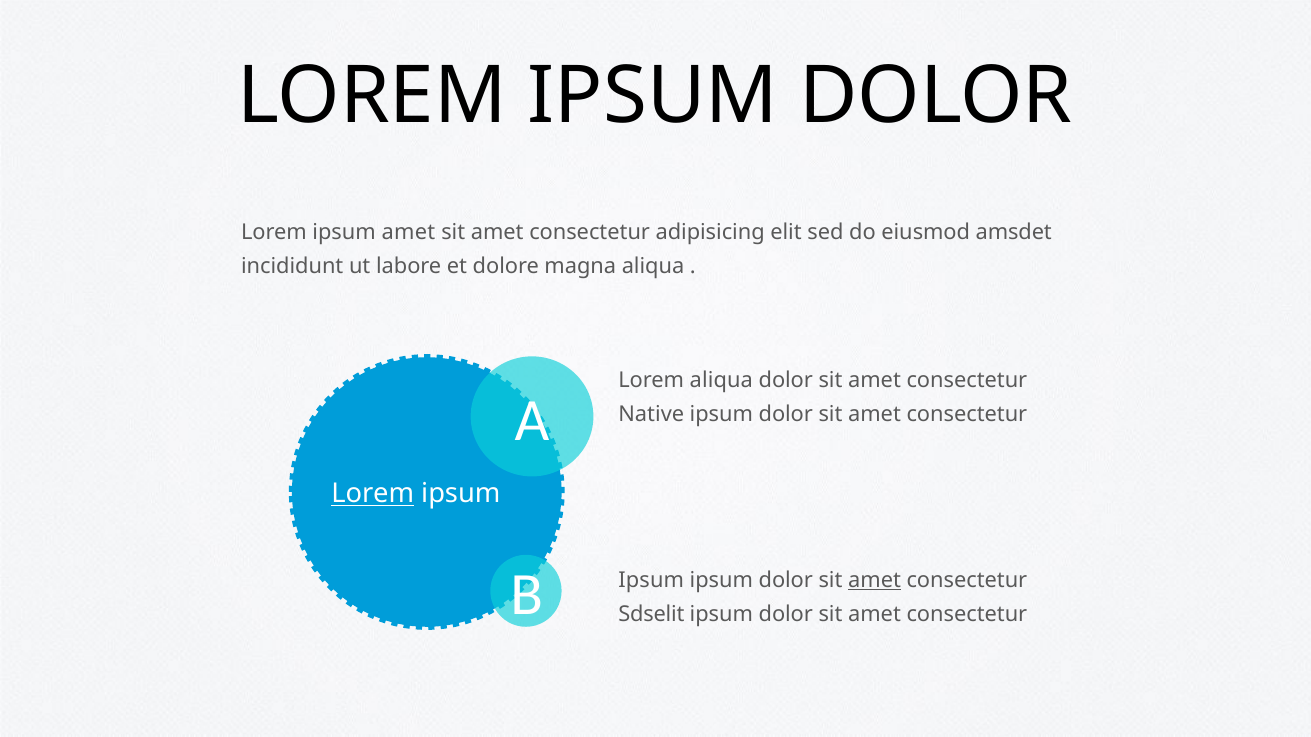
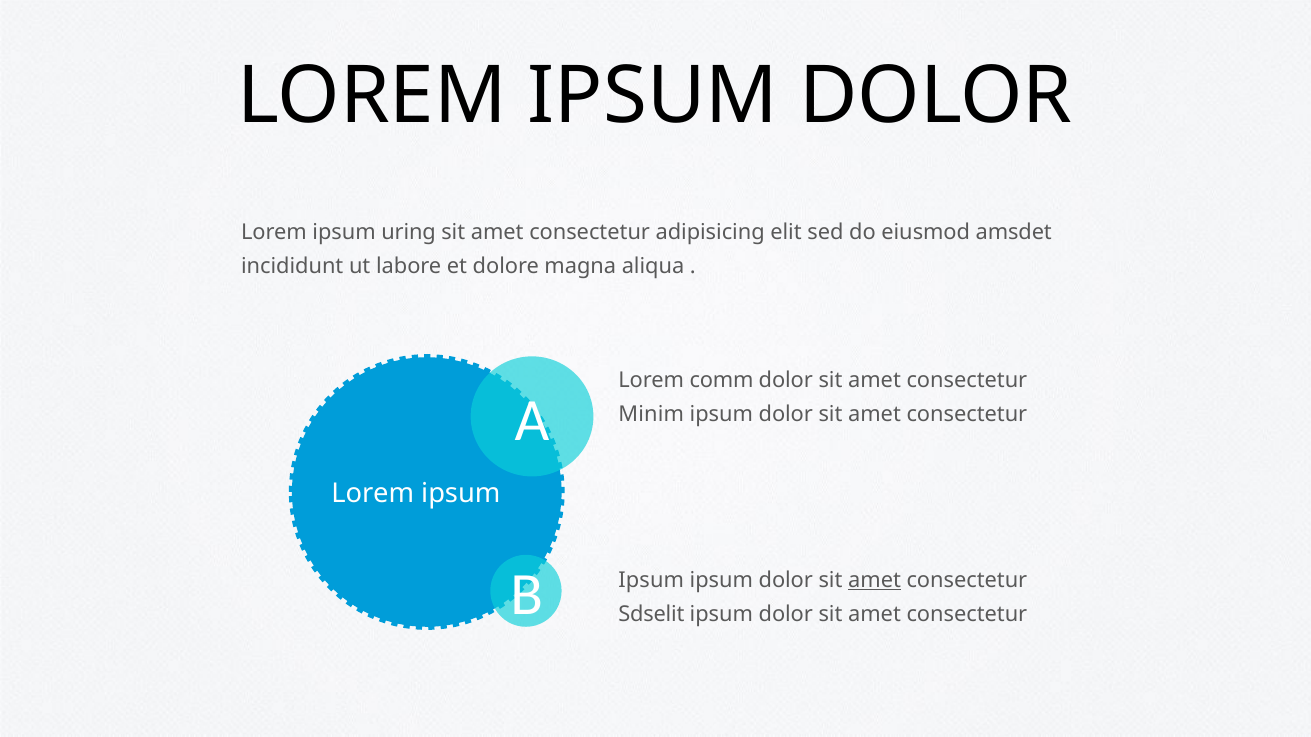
ipsum amet: amet -> uring (409, 233)
Lorem aliqua: aliqua -> comm (721, 381)
Native: Native -> Minim (651, 415)
Lorem underline: present -> none (373, 494)
